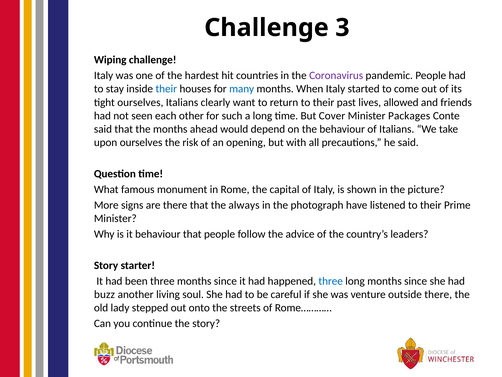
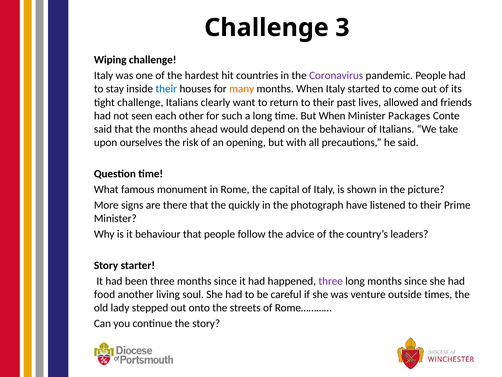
many colour: blue -> orange (242, 89)
tight ourselves: ourselves -> challenge (140, 102)
But Cover: Cover -> When (332, 116)
always: always -> quickly (244, 205)
three colour: blue -> purple (331, 281)
buzz: buzz -> food (105, 294)
outside there: there -> times (438, 294)
